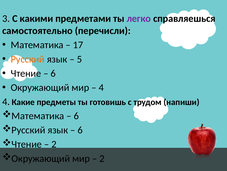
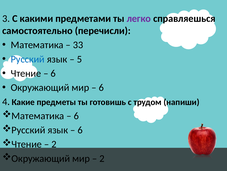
17: 17 -> 33 (78, 45)
Русский colour: orange -> blue (28, 59)
4: 4 -> 6 (101, 87)
